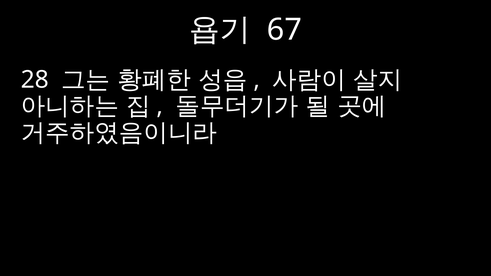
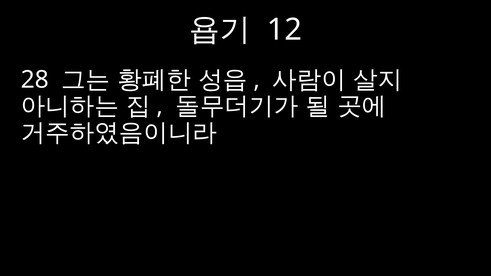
67: 67 -> 12 (284, 30)
